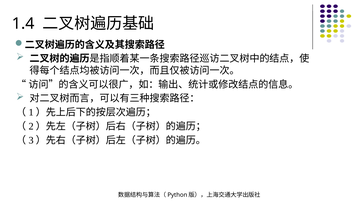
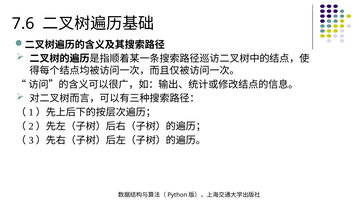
1.4: 1.4 -> 7.6 (23, 24)
